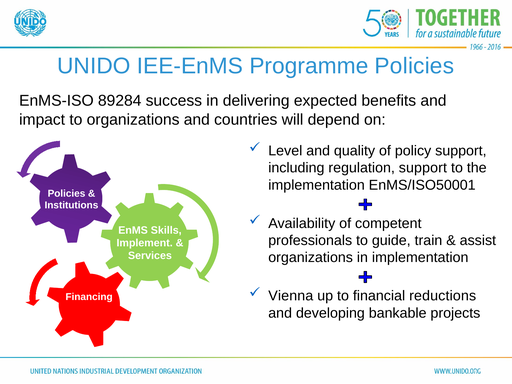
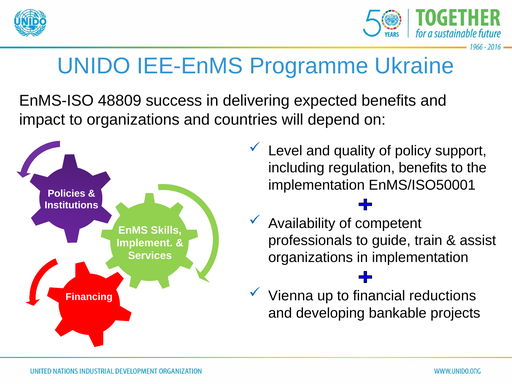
Programme Policies: Policies -> Ukraine (414, 66)
89284: 89284 -> 48809 (120, 101)
regulation support: support -> benefits (423, 168)
